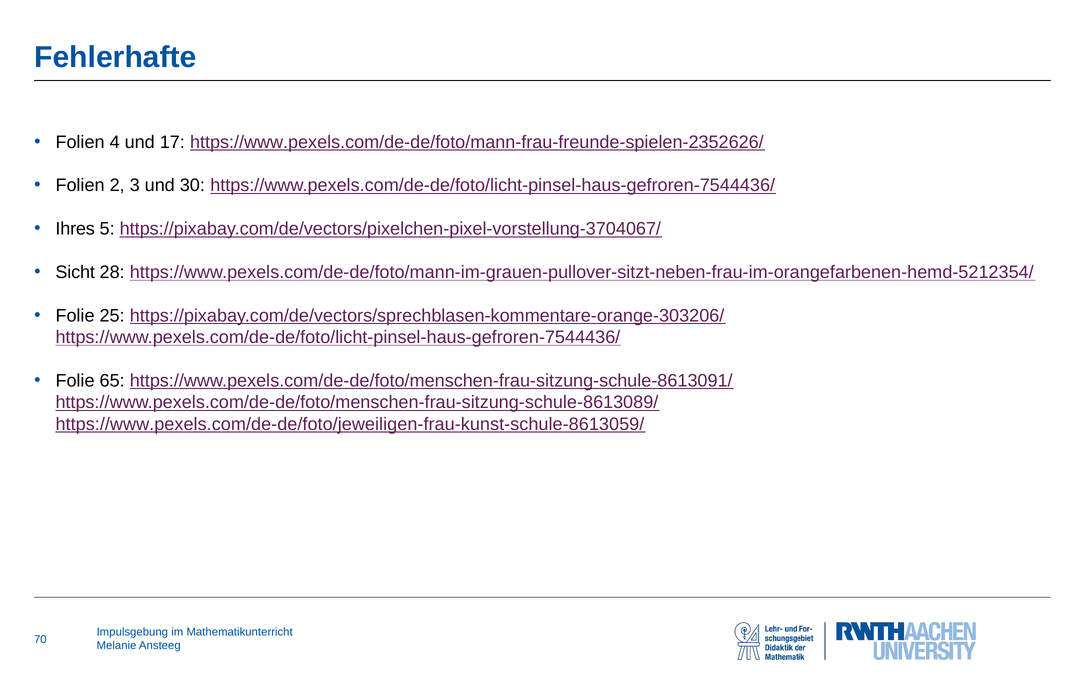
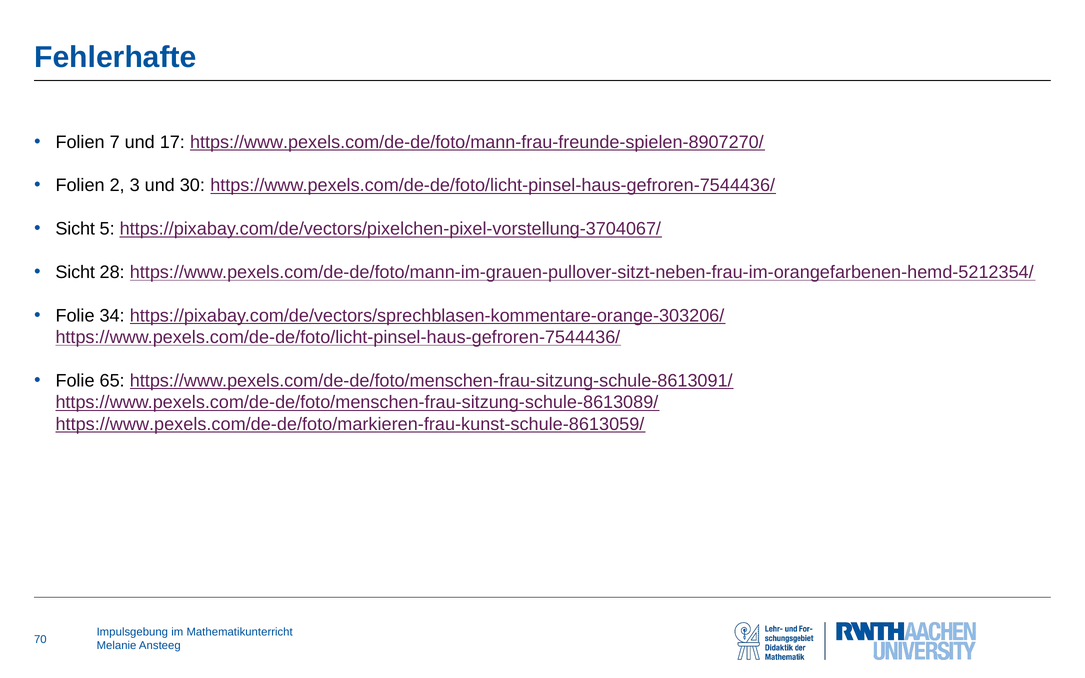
4: 4 -> 7 (115, 142)
https://www.pexels.com/de-de/foto/mann-frau-freunde-spielen-2352626/: https://www.pexels.com/de-de/foto/mann-frau-freunde-spielen-2352626/ -> https://www.pexels.com/de-de/foto/mann-frau-freunde-spielen-8907270/ (477, 142)
Ihres: Ihres -> Sicht (75, 229)
25: 25 -> 34 (112, 316)
https://www.pexels.com/de-de/foto/jeweiligen-frau-kunst-schule-8613059/: https://www.pexels.com/de-de/foto/jeweiligen-frau-kunst-schule-8613059/ -> https://www.pexels.com/de-de/foto/markieren-frau-kunst-schule-8613059/ (350, 424)
